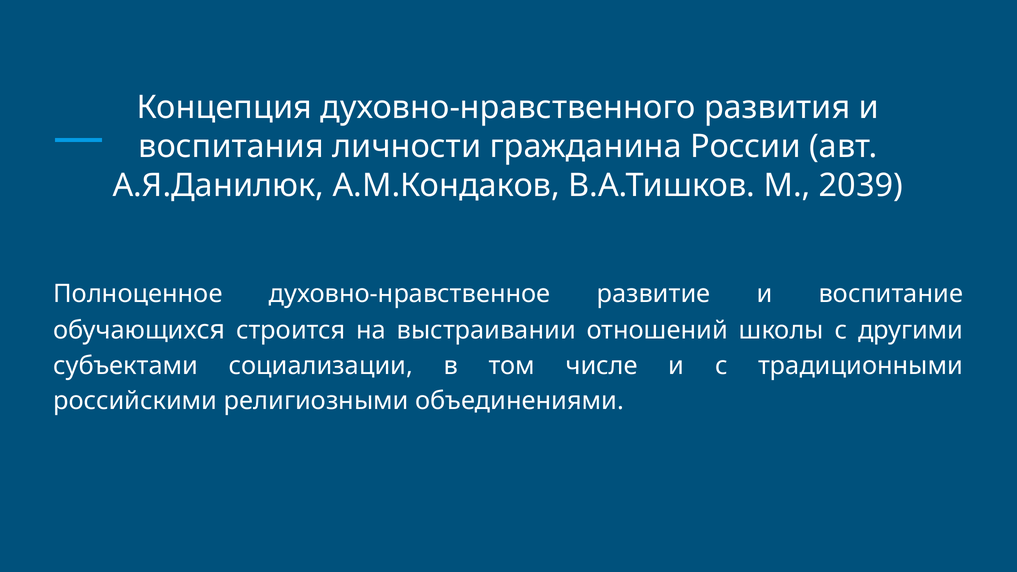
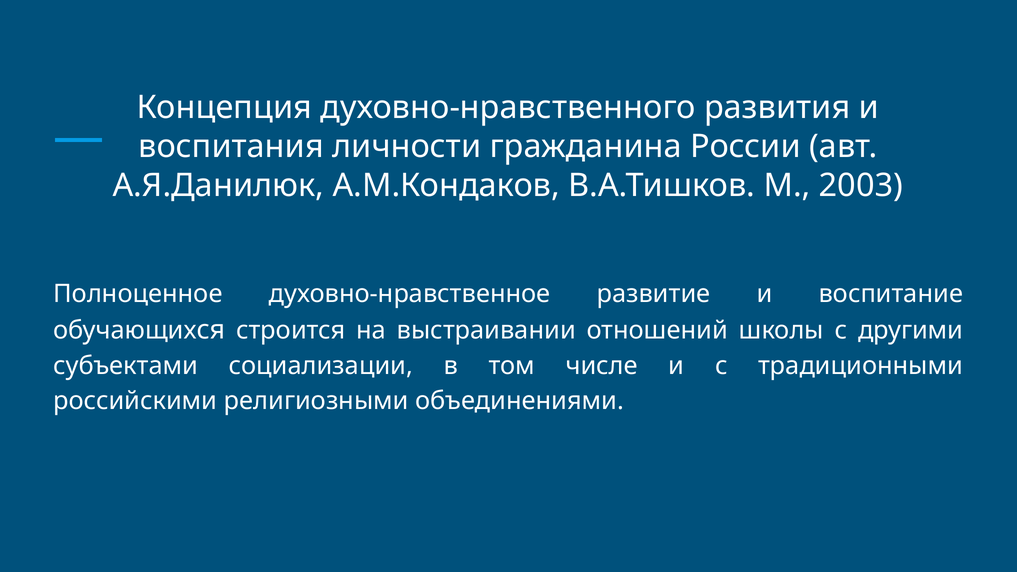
2039: 2039 -> 2003 (861, 185)
